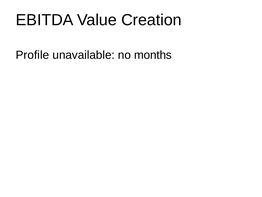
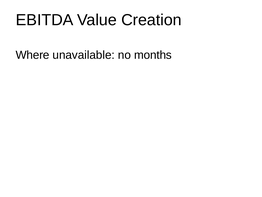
Profile: Profile -> Where (33, 55)
